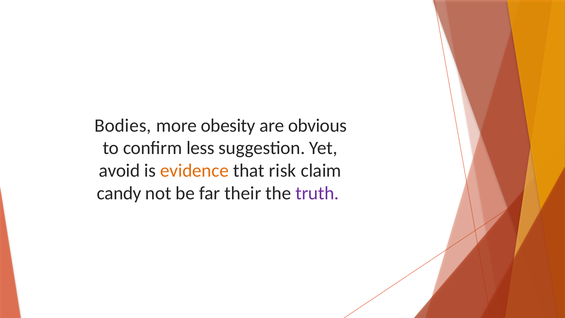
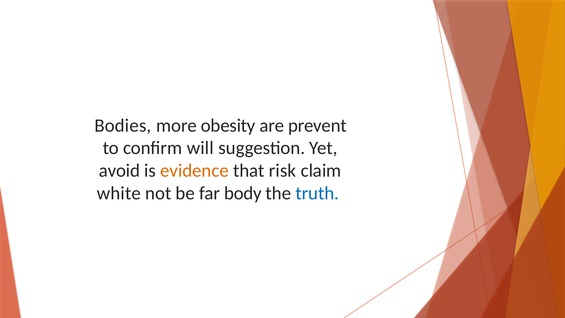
obvious: obvious -> prevent (317, 125)
less: less -> will (200, 148)
candy: candy -> white (119, 193)
their: their -> body (243, 193)
truth colour: purple -> blue (317, 193)
